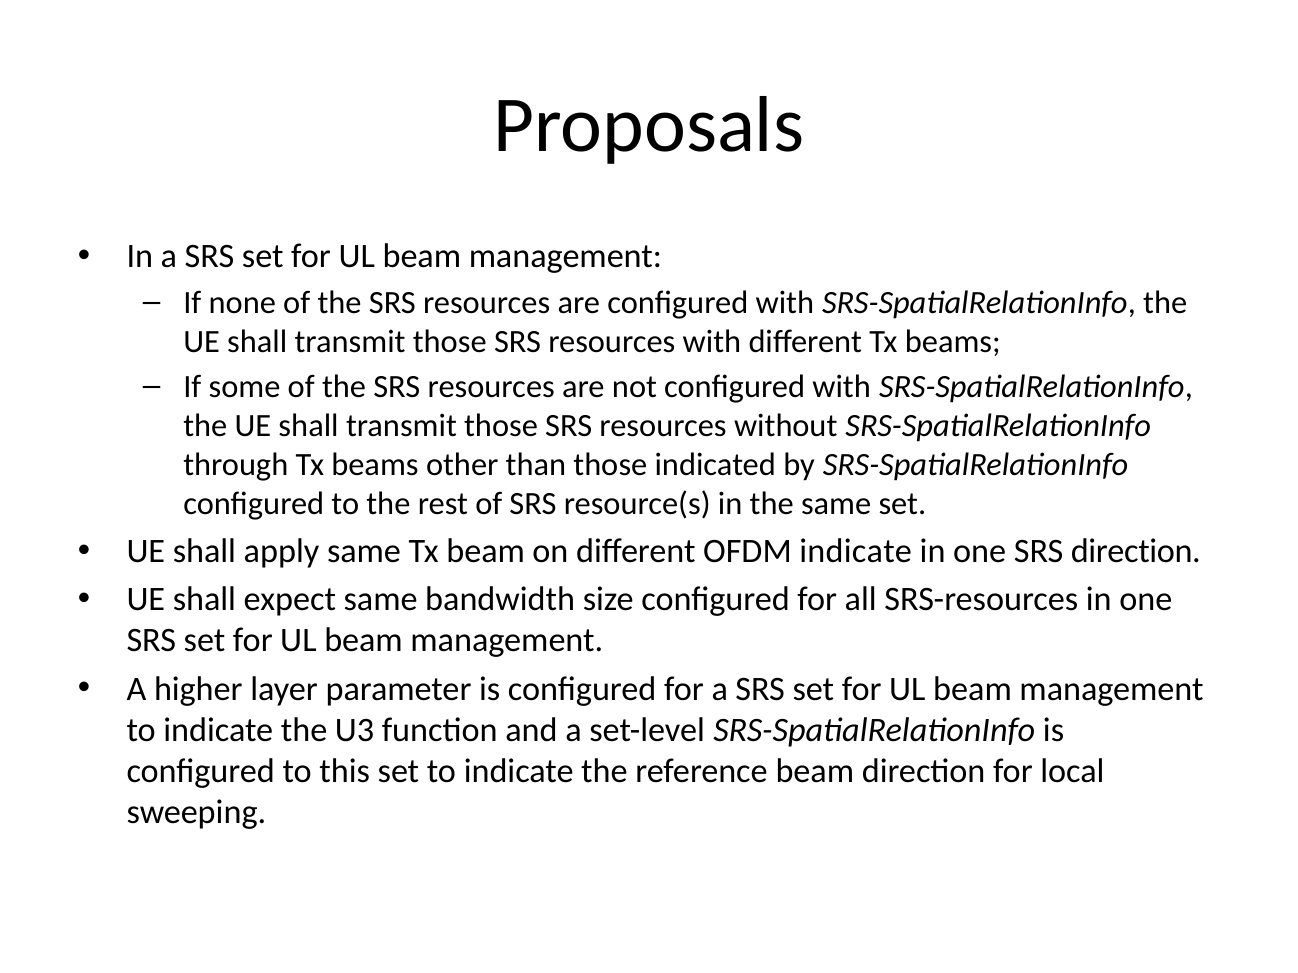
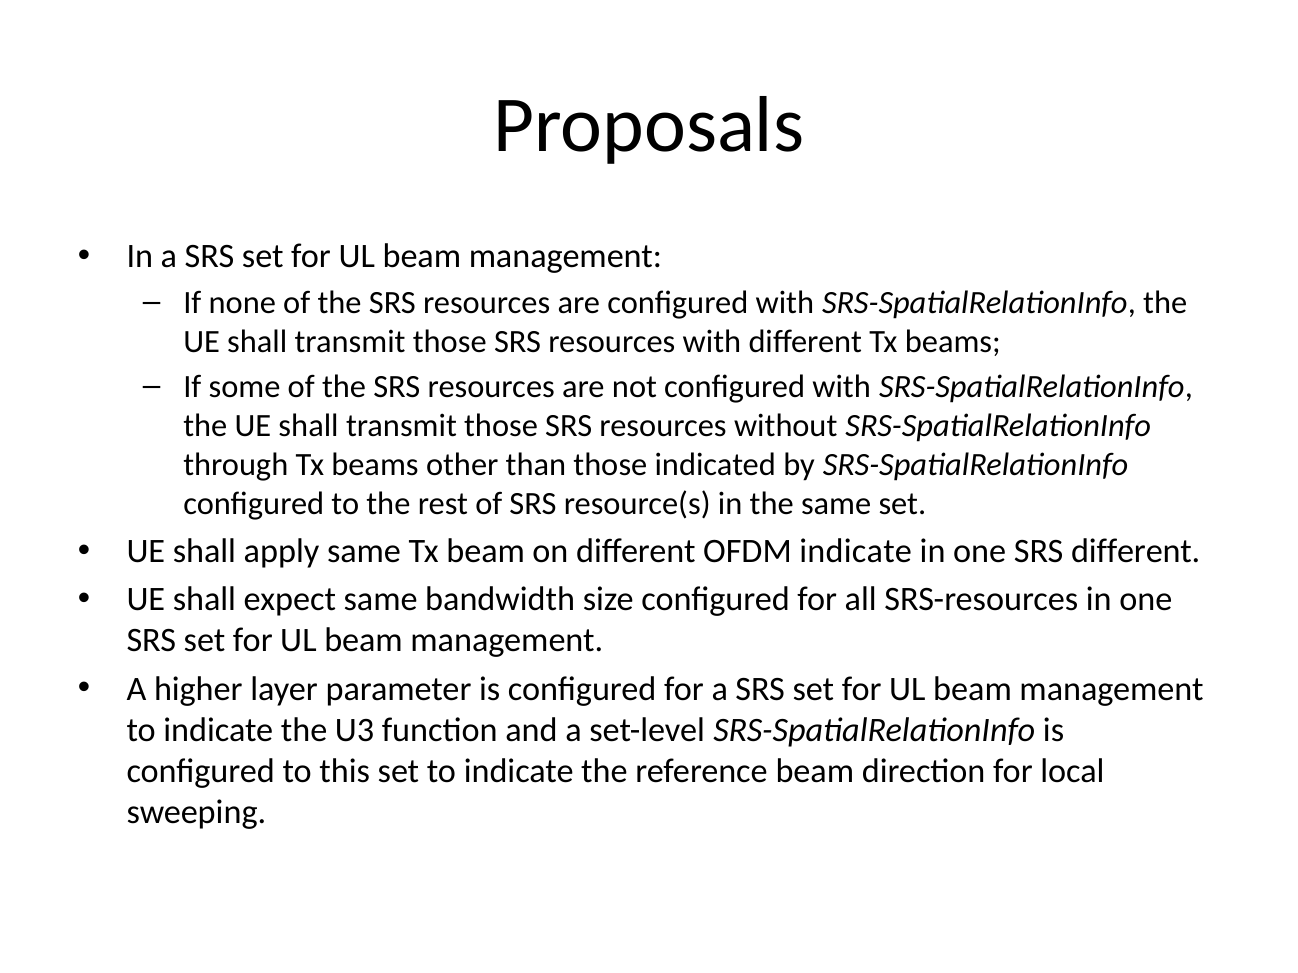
SRS direction: direction -> different (1136, 551)
